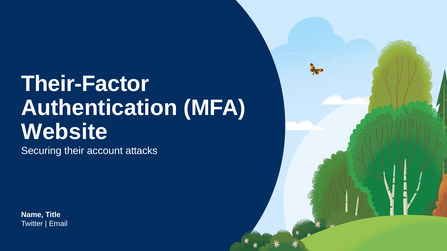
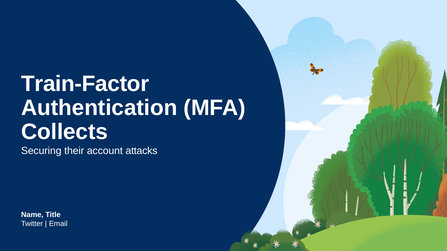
Their-Factor: Their-Factor -> Train-Factor (85, 84)
Website: Website -> Collects (65, 132)
